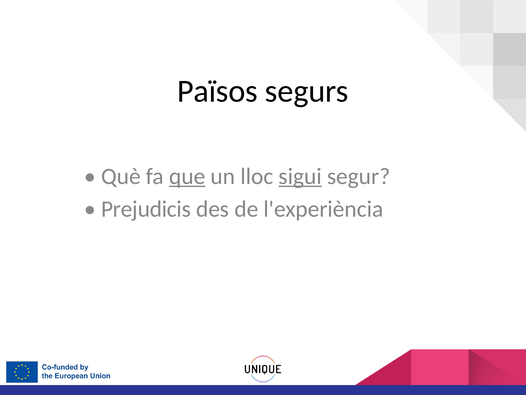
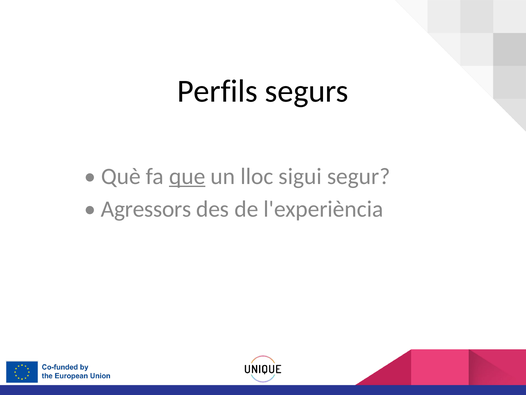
Països: Països -> Perfils (217, 91)
sigui underline: present -> none (300, 176)
Prejudicis: Prejudicis -> Agressors (146, 209)
